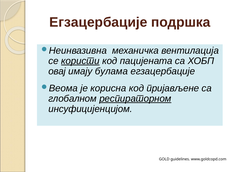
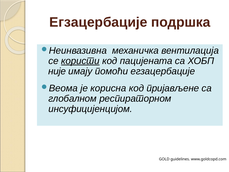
овај: овај -> није (57, 71)
булама: булама -> помоћи (111, 71)
респираторном underline: present -> none (135, 98)
